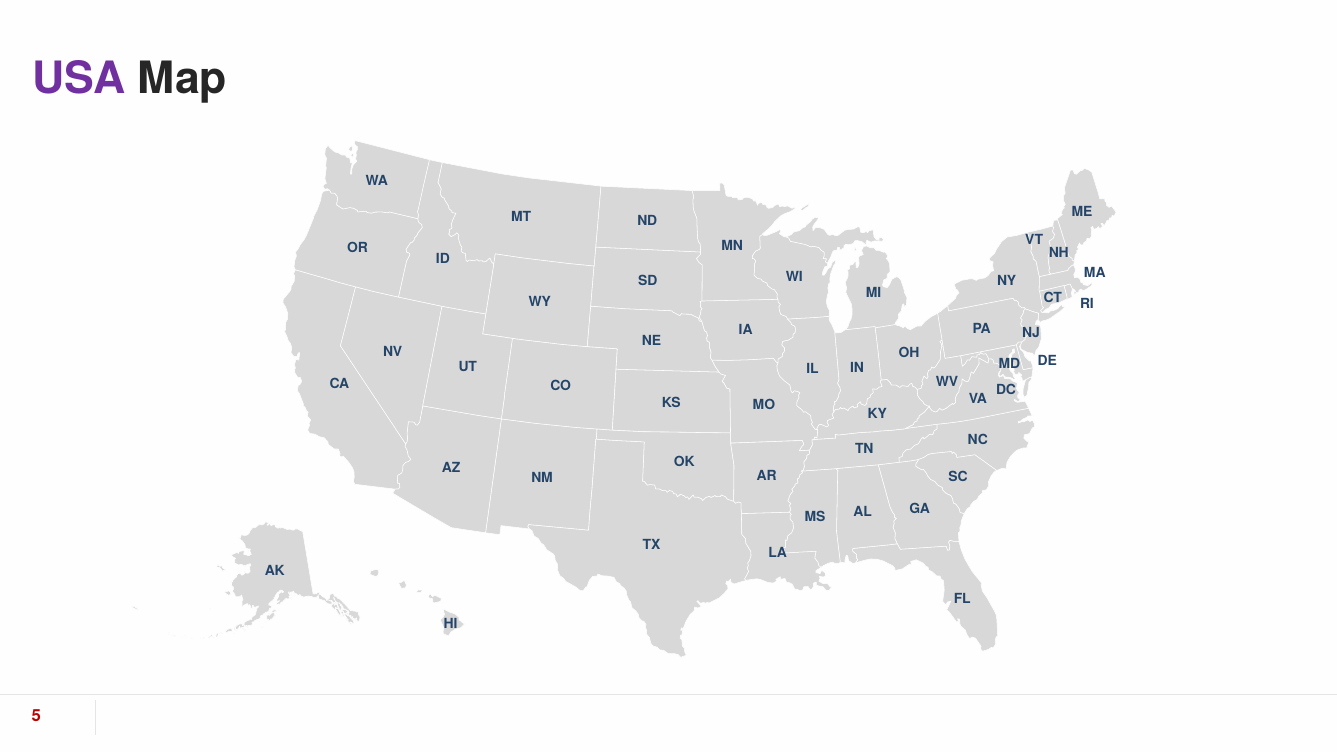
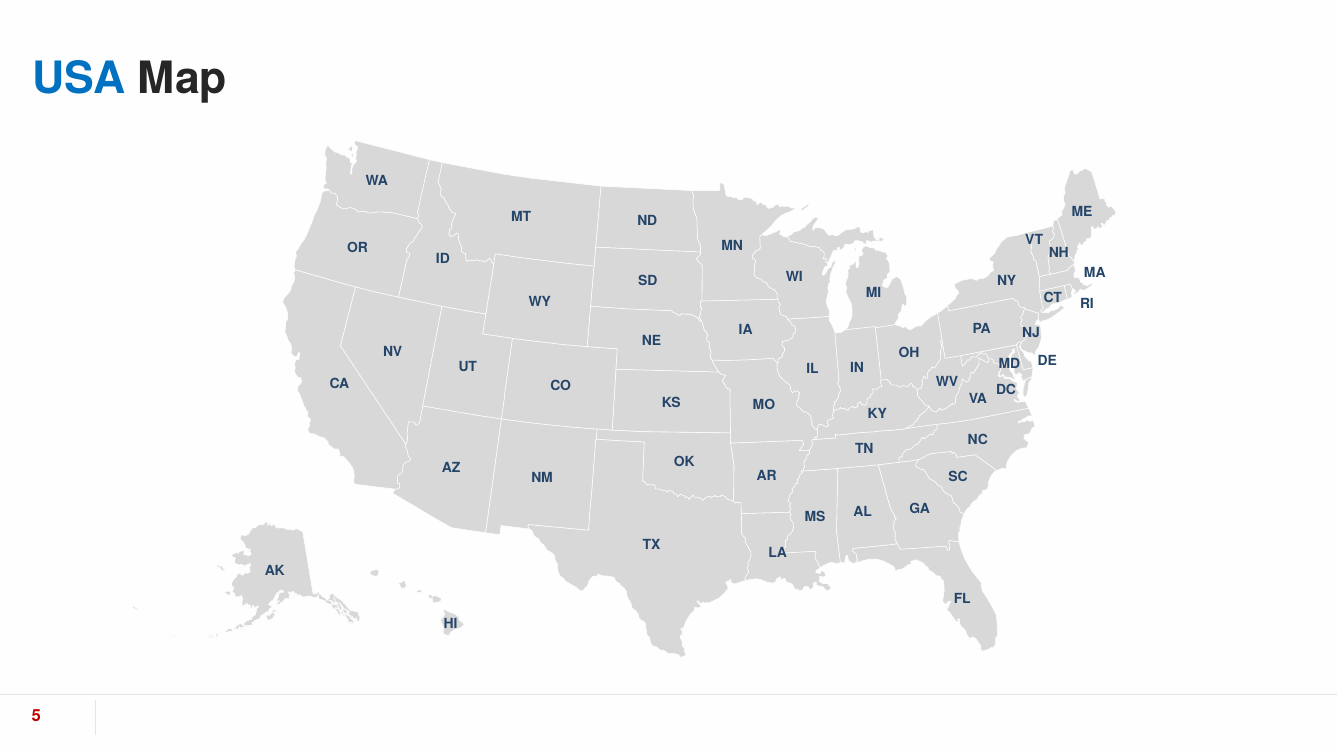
USA colour: purple -> blue (79, 79)
